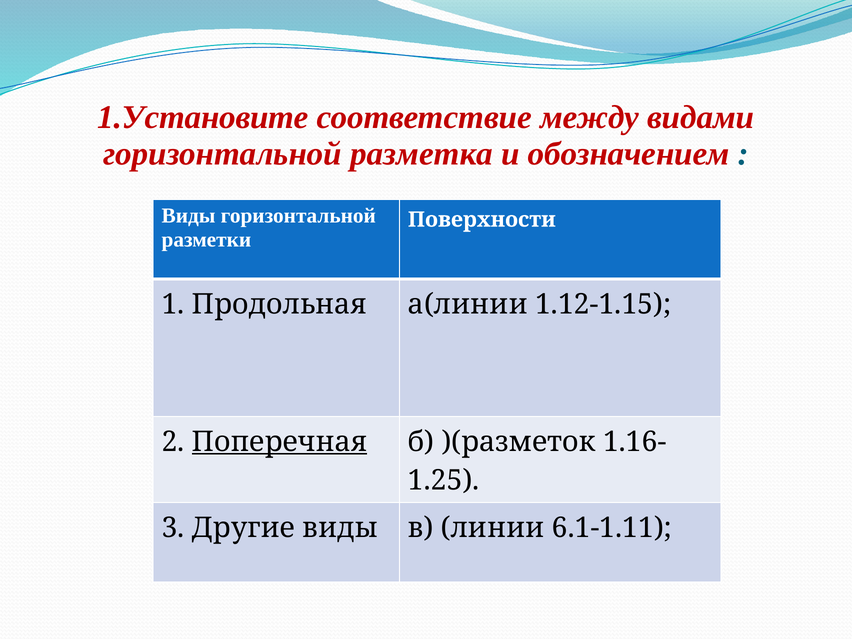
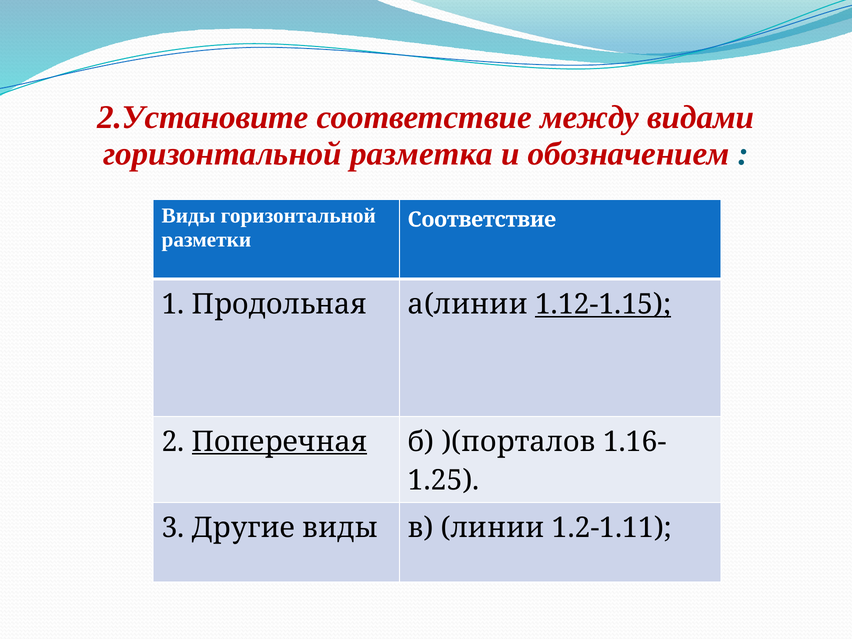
1.Установите: 1.Установите -> 2.Установите (203, 117)
Поверхности: Поверхности -> Соответствие (482, 220)
1.12-1.15 underline: none -> present (603, 304)
)(разметок: )(разметок -> )(порталов (519, 442)
6.1-1.11: 6.1-1.11 -> 1.2-1.11 (612, 528)
